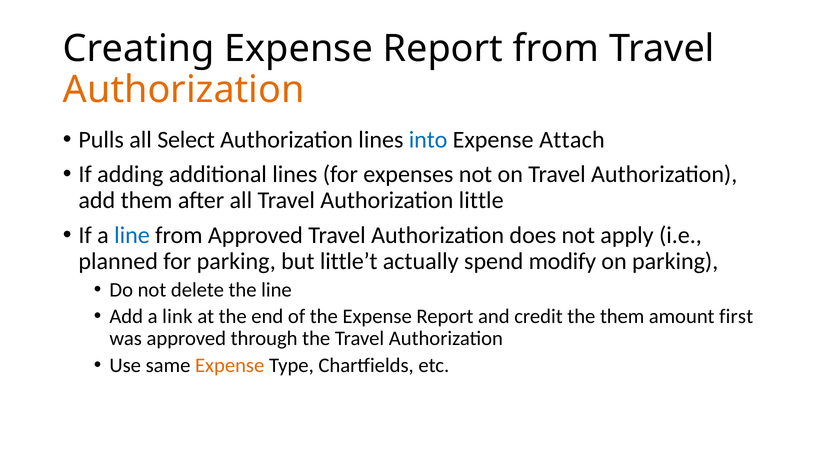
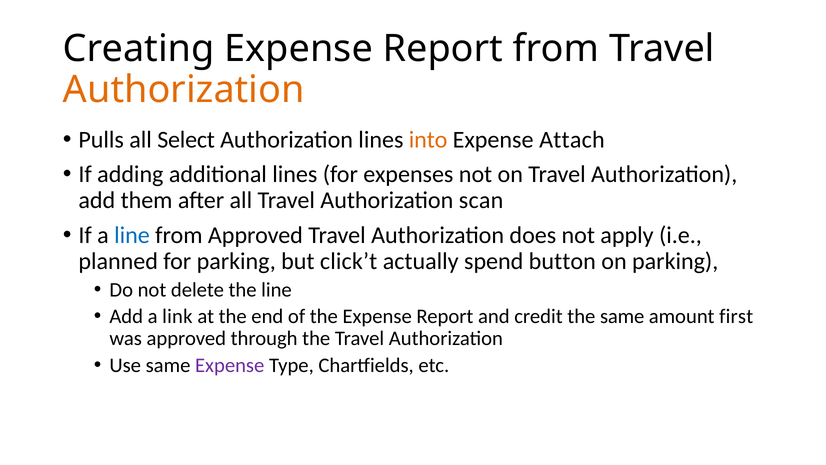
into colour: blue -> orange (428, 140)
little: little -> scan (481, 200)
little’t: little’t -> click’t (349, 261)
modify: modify -> button (562, 261)
the them: them -> same (622, 316)
Expense colour: orange -> purple (230, 365)
